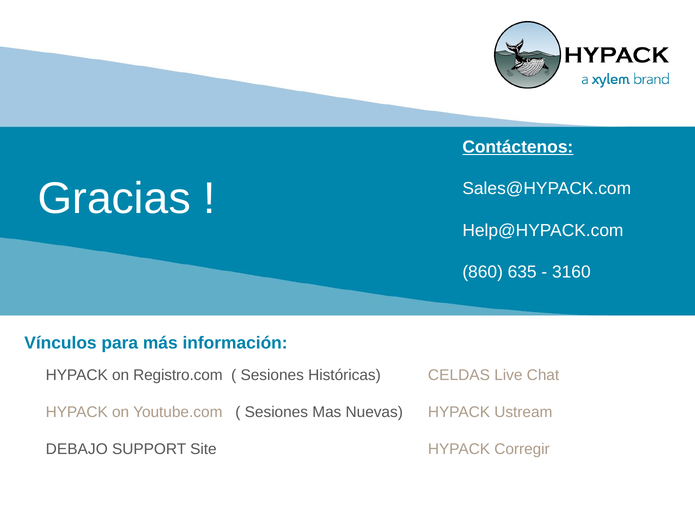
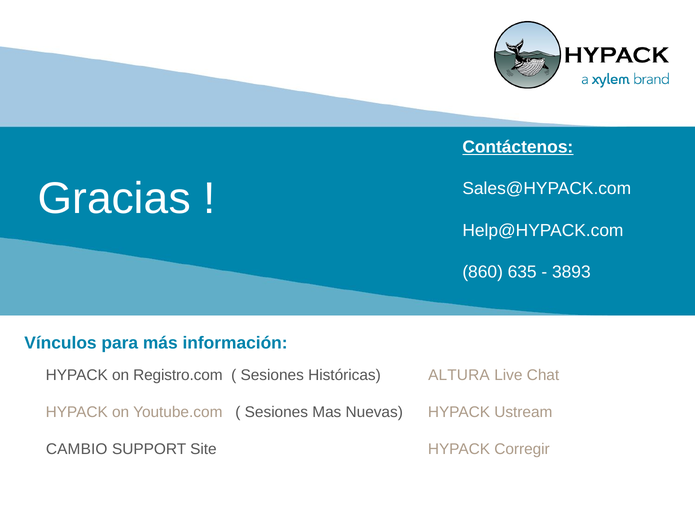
3160: 3160 -> 3893 (571, 272)
CELDAS: CELDAS -> ALTURA (459, 375)
DEBAJO: DEBAJO -> CAMBIO (77, 449)
